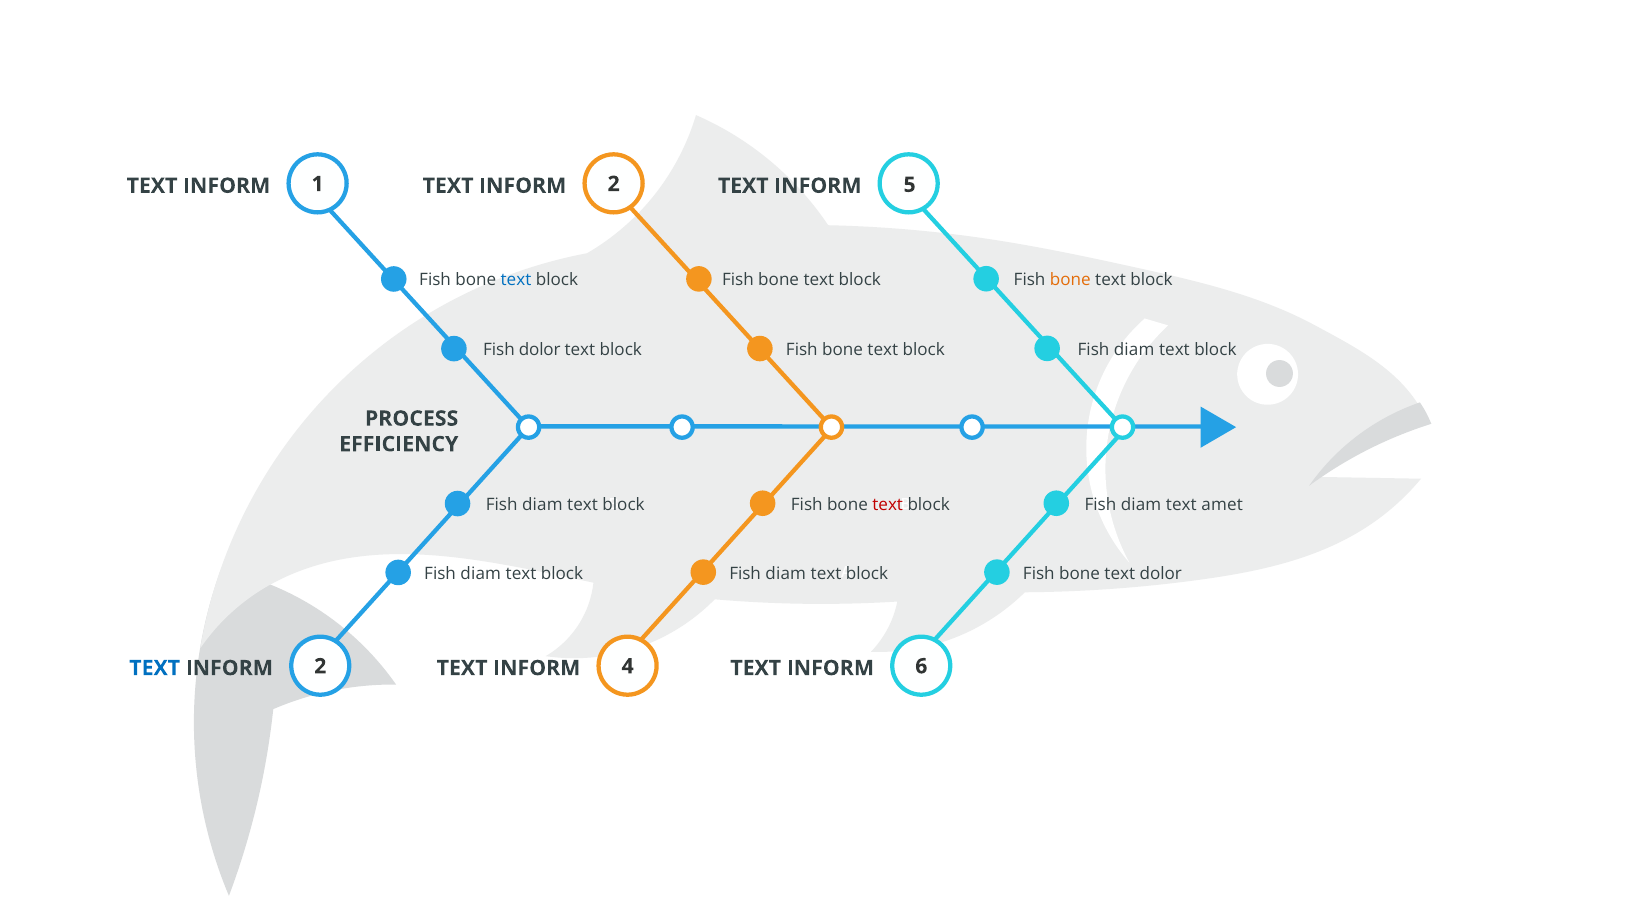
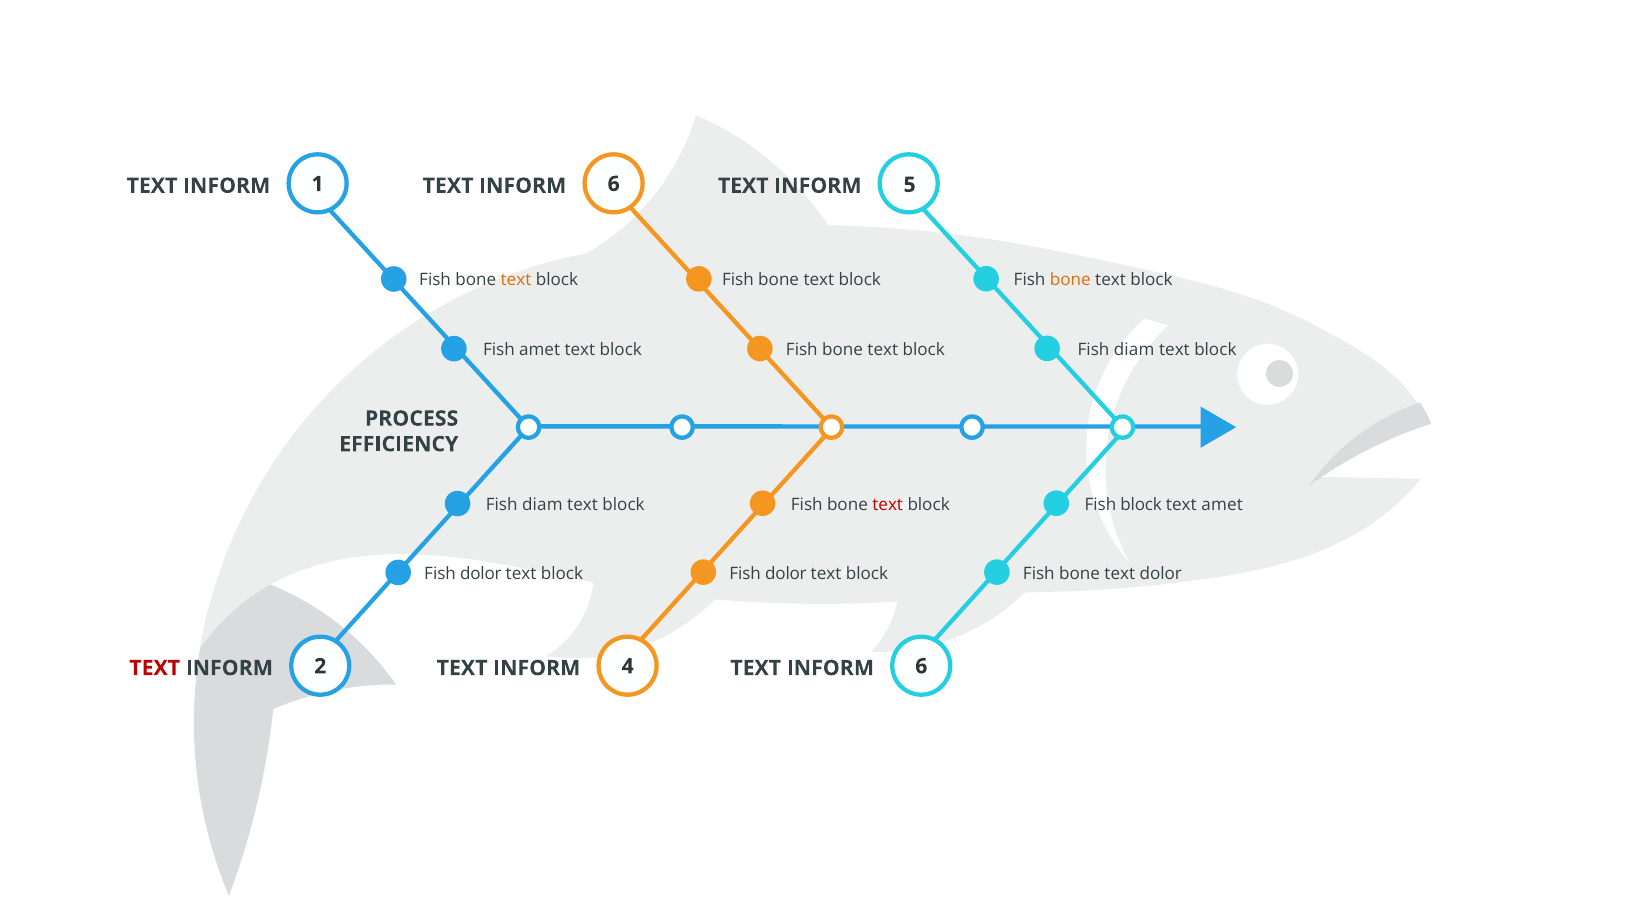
INFORM 2: 2 -> 6 (614, 184)
text colour: blue -> orange (516, 280)
Fish dolor: dolor -> amet (540, 349)
diam: diam -> block (1141, 505)
diam: diam -> dolor (481, 574)
diam: diam -> dolor (786, 574)
TEXT colour: blue -> red (155, 668)
